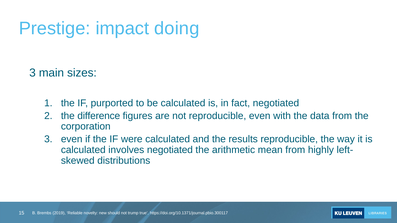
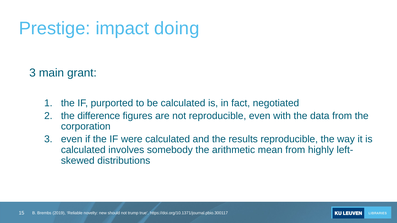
sizes: sizes -> grant (82, 73)
involves negotiated: negotiated -> somebody (170, 150)
